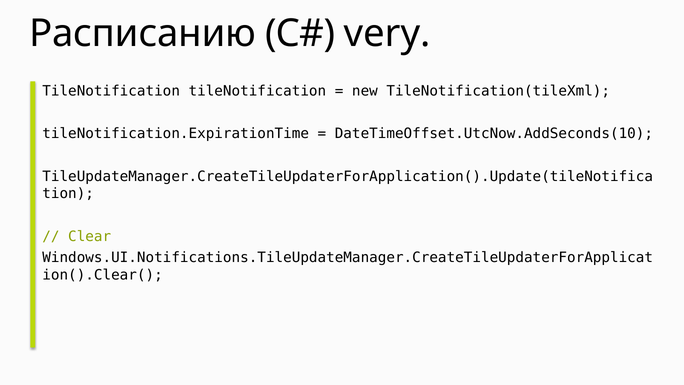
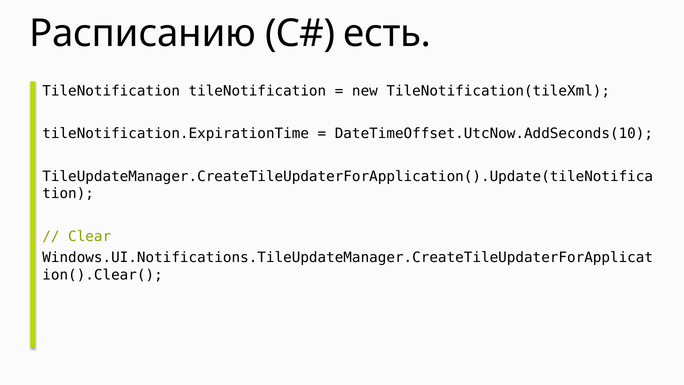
very: very -> есть (387, 33)
